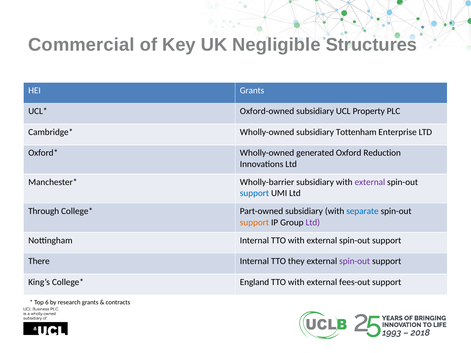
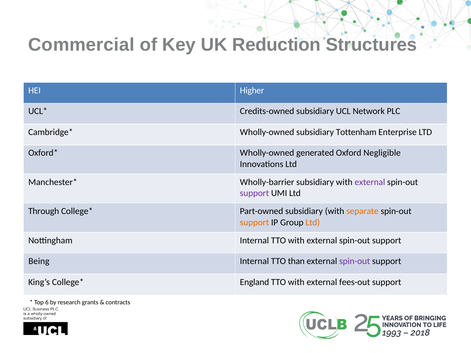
Negligible: Negligible -> Reduction (277, 45)
HEI Grants: Grants -> Higher (252, 90)
Oxford-owned: Oxford-owned -> Credits-owned (267, 111)
Property: Property -> Network (369, 111)
Reduction: Reduction -> Negligible (382, 153)
support colour: blue -> purple (254, 193)
separate colour: blue -> orange (362, 211)
Ltd colour: purple -> orange (313, 223)
There: There -> Being (39, 261)
they: they -> than (296, 261)
